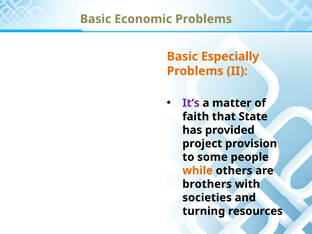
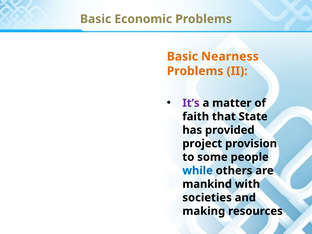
Especially: Especially -> Nearness (230, 56)
while colour: orange -> blue (198, 171)
brothers: brothers -> mankind (207, 184)
turning: turning -> making (204, 211)
